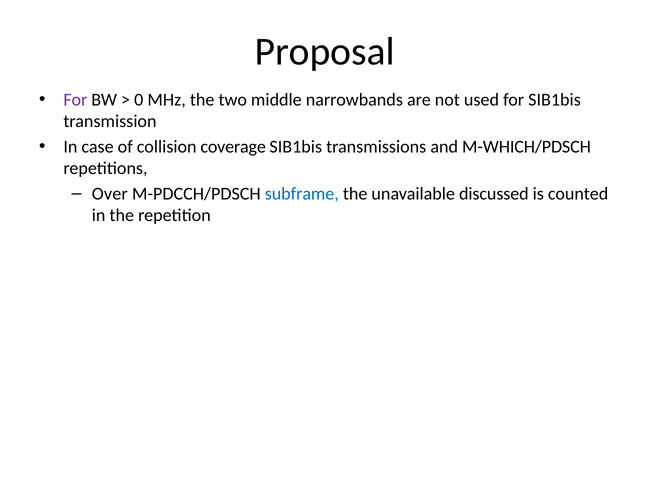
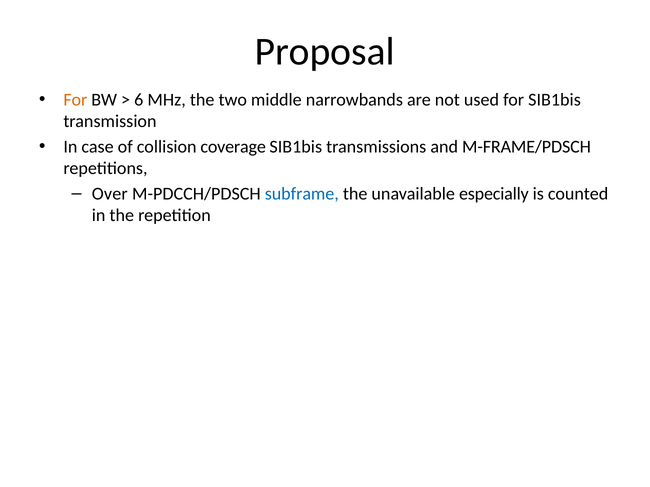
For colour: purple -> orange (75, 100)
0: 0 -> 6 (139, 100)
M-WHICH/PDSCH: M-WHICH/PDSCH -> M-FRAME/PDSCH (527, 147)
discussed: discussed -> especially (494, 194)
